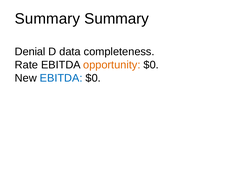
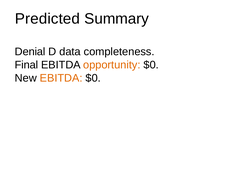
Summary: Summary -> Predicted (47, 19)
Rate: Rate -> Final (26, 65)
EBITDA colour: blue -> orange (61, 78)
